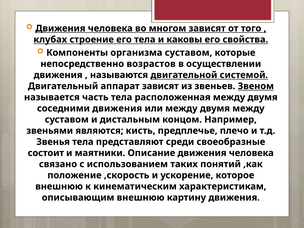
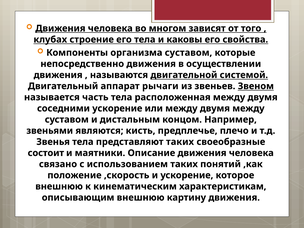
непосредственно возрастов: возрастов -> движения (151, 64)
аппарат зависят: зависят -> рычаги (160, 86)
соседними движения: движения -> ускорение (117, 108)
представляют среди: среди -> таких (180, 142)
